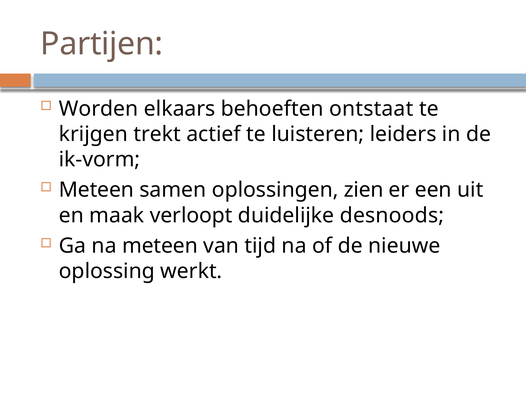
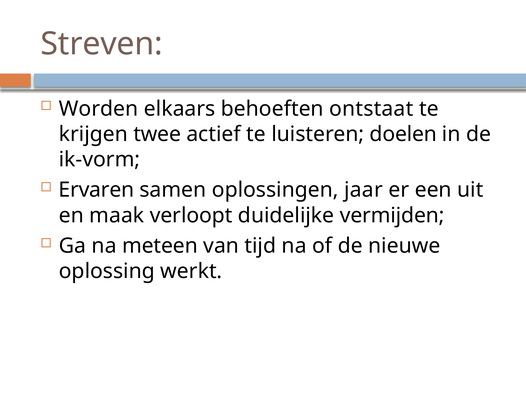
Partijen: Partijen -> Streven (102, 44)
trekt: trekt -> twee (157, 134)
leiders: leiders -> doelen (403, 134)
Meteen: Meteen -> Ervaren (96, 190)
zien: zien -> jaar (363, 190)
desnoods: desnoods -> vermijden (392, 216)
